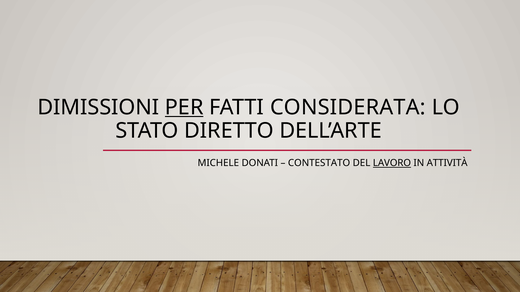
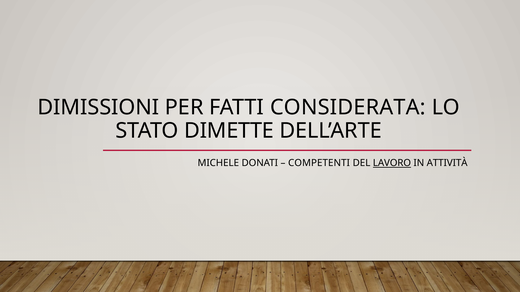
PER underline: present -> none (184, 107)
DIRETTO: DIRETTO -> DIMETTE (229, 131)
CONTESTATO: CONTESTATO -> COMPETENTI (319, 163)
